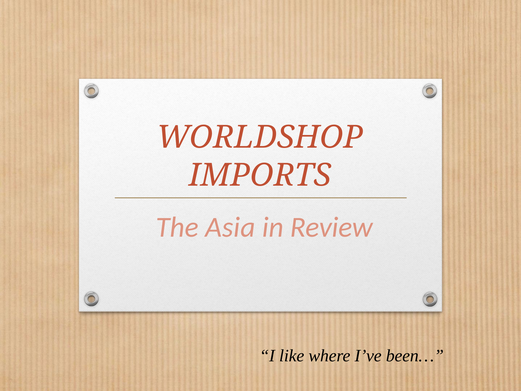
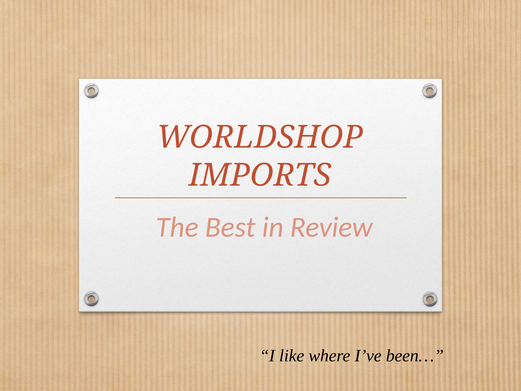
Asia: Asia -> Best (230, 227)
